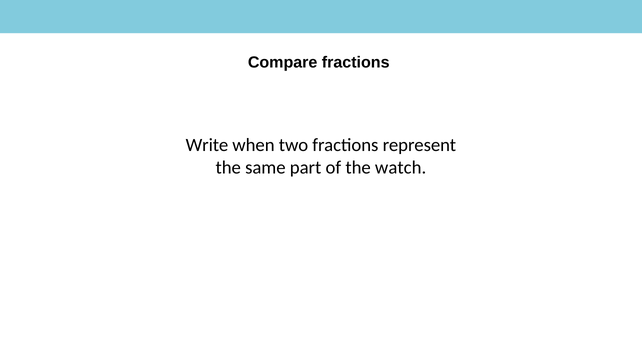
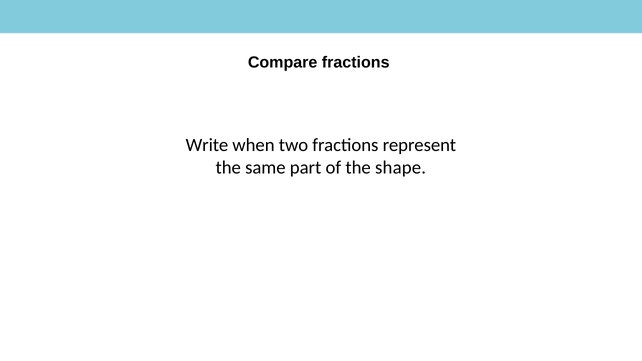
watch: watch -> shape (401, 168)
